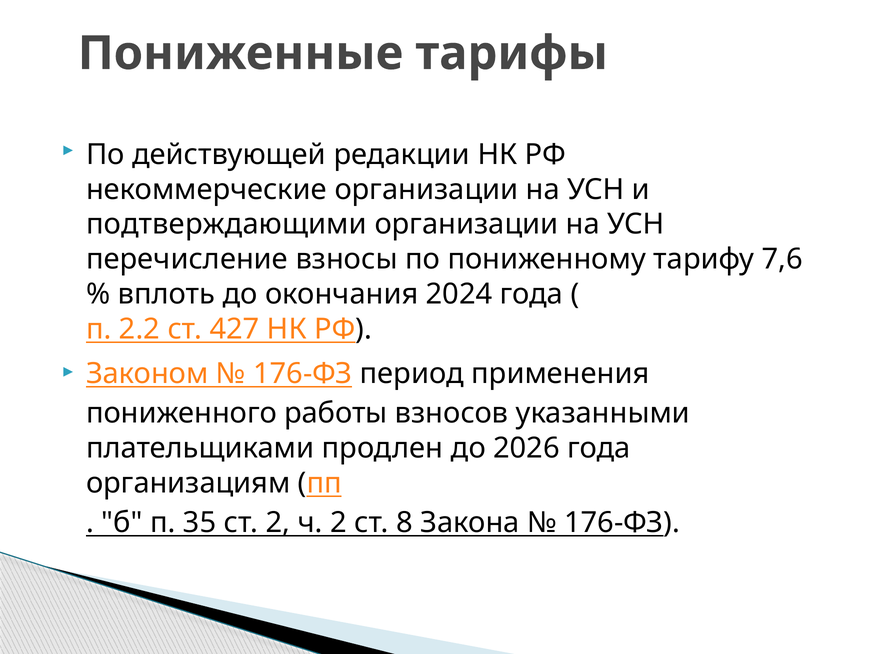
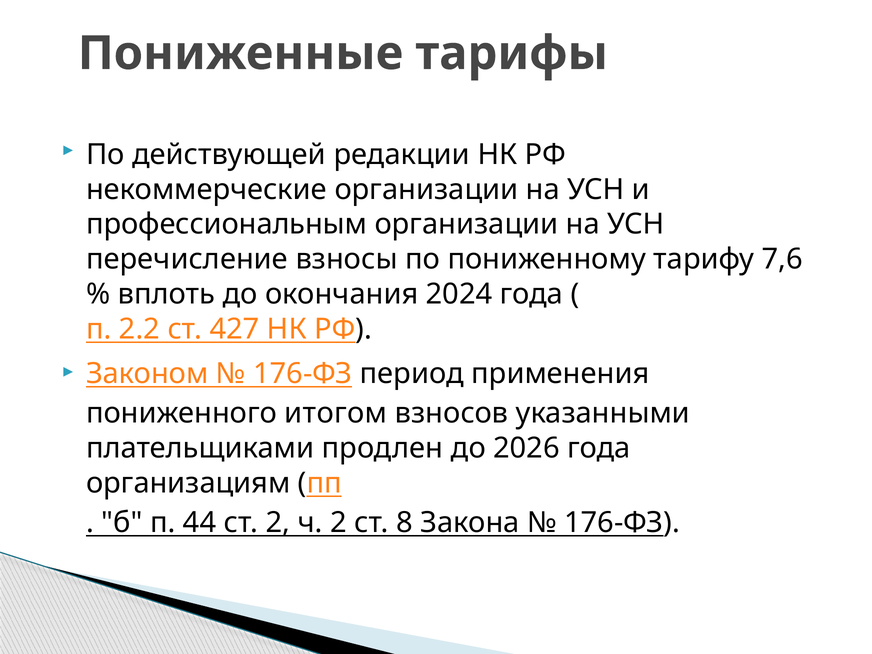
подтверждающими: подтверждающими -> профессиональным (227, 224)
работы: работы -> итогом (336, 413)
35: 35 -> 44 (200, 523)
